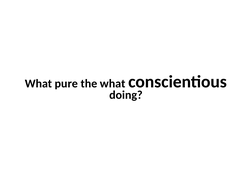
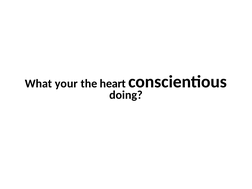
pure: pure -> your (66, 84)
the what: what -> heart (113, 84)
